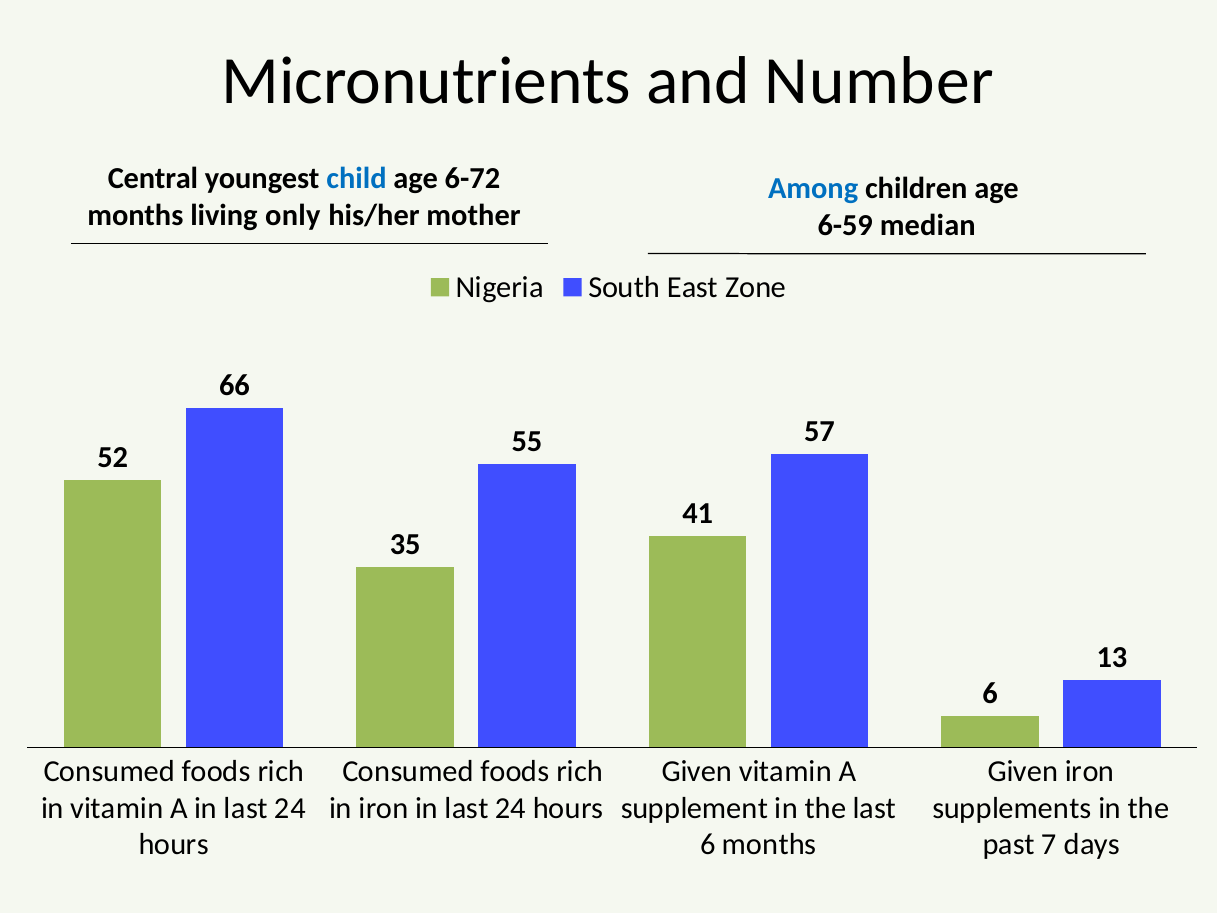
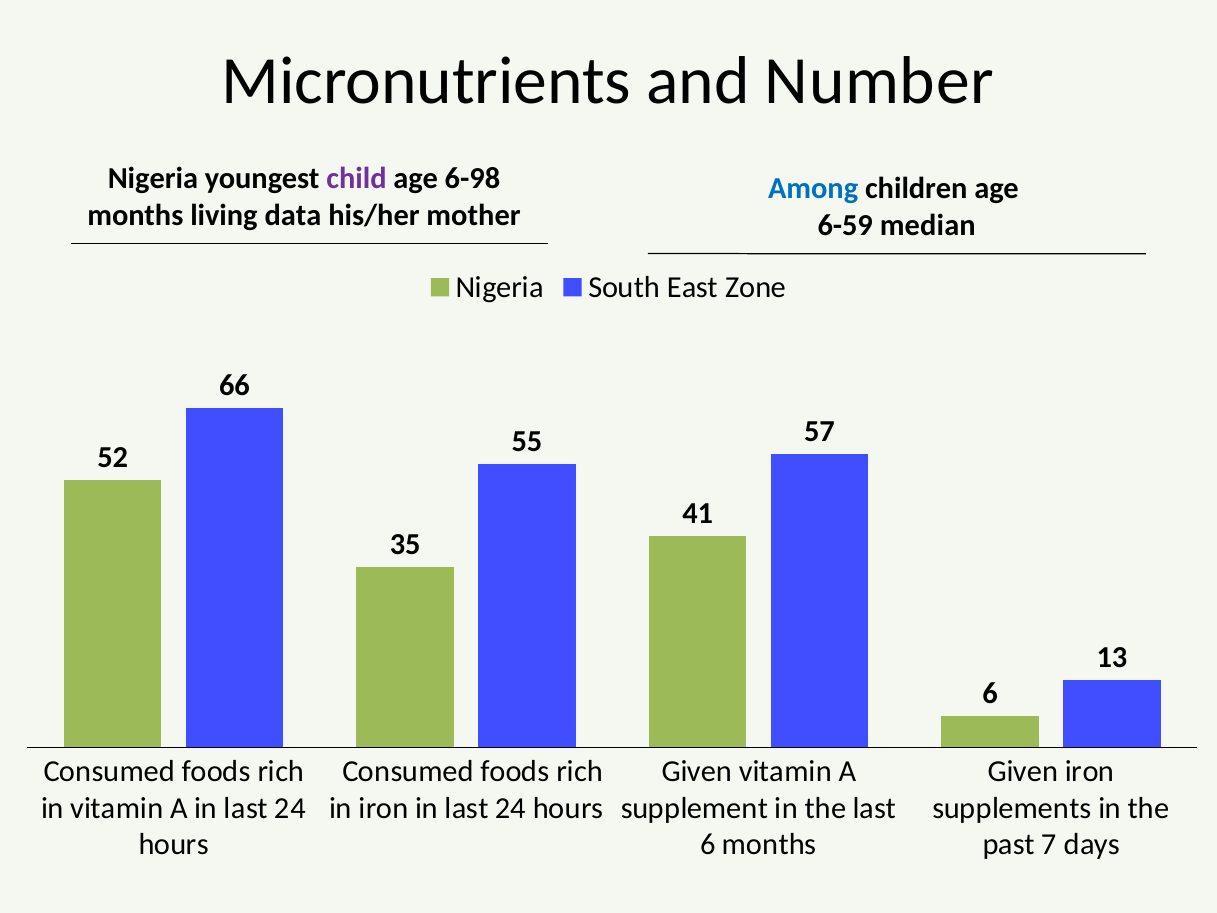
Central: Central -> Nigeria (153, 178)
child colour: blue -> purple (356, 178)
6-72: 6-72 -> 6-98 (472, 178)
only: only -> data (293, 215)
